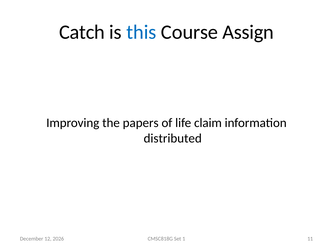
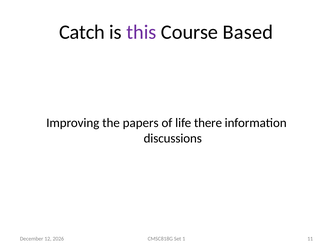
this colour: blue -> purple (141, 32)
Assign: Assign -> Based (248, 32)
claim: claim -> there (208, 123)
distributed: distributed -> discussions (173, 138)
